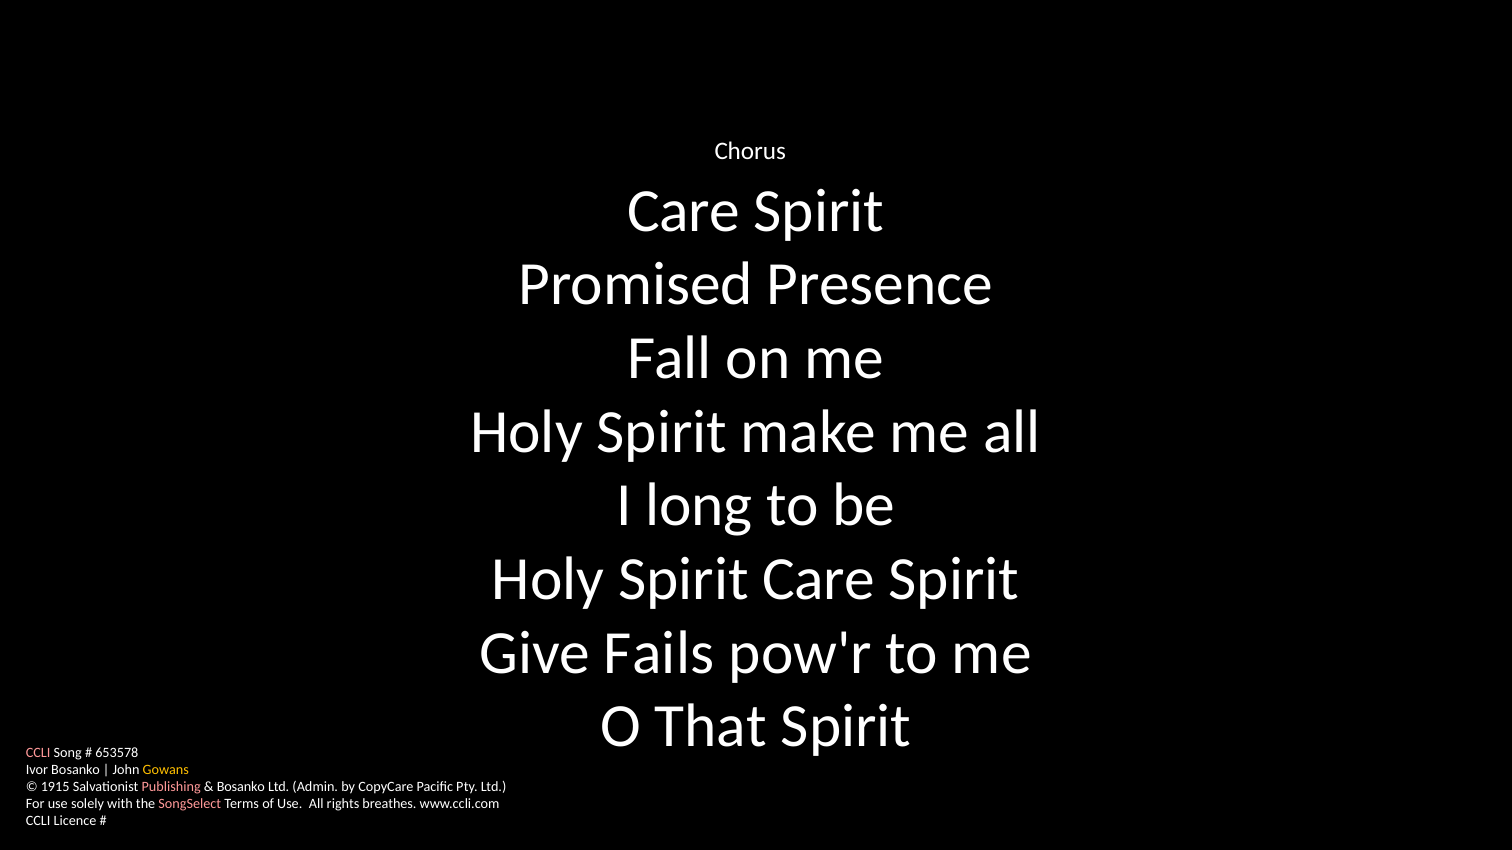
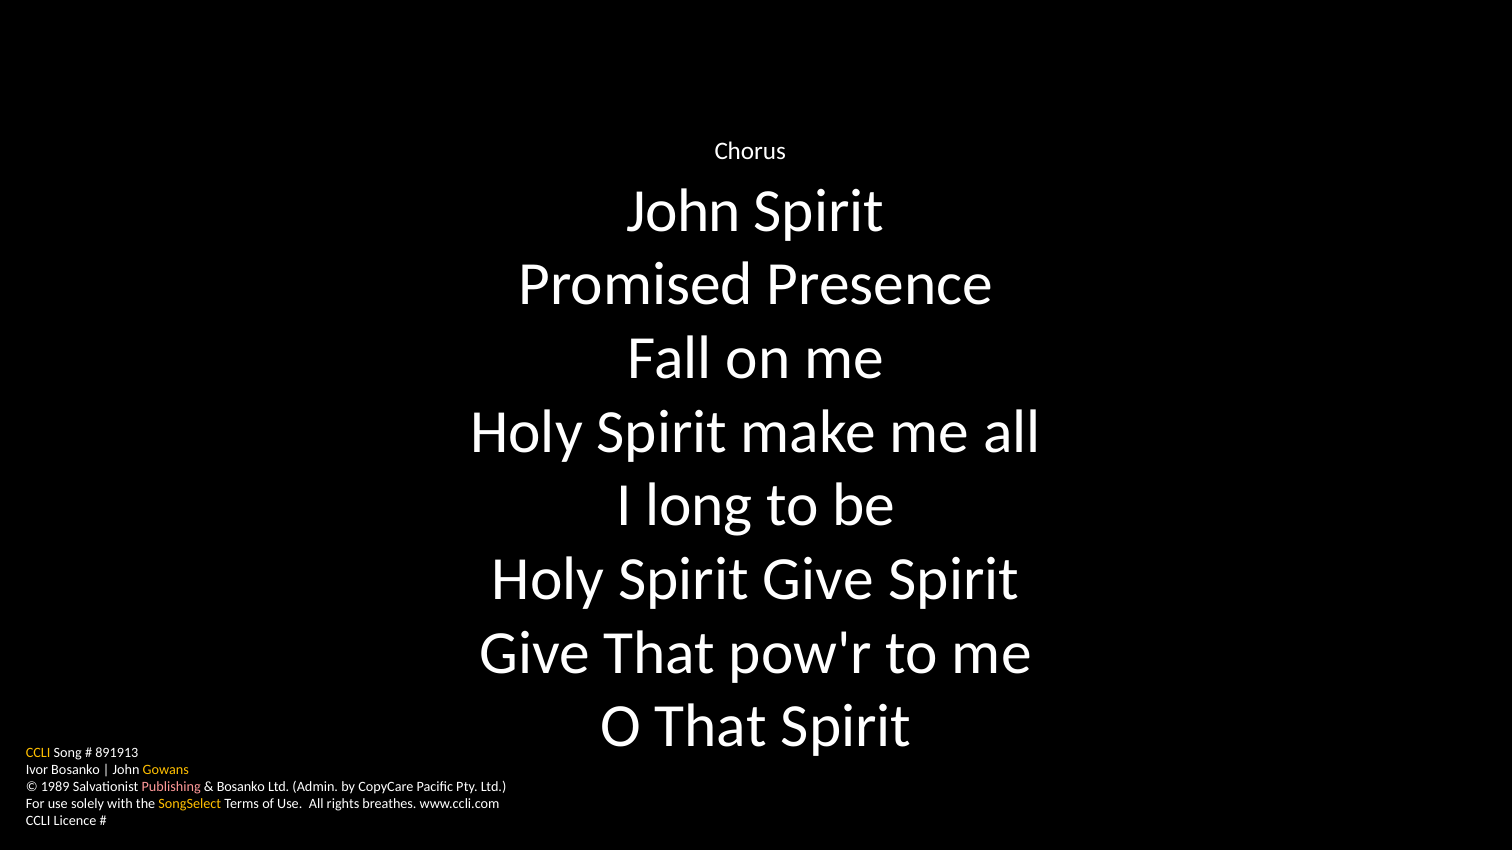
Care: Care -> John (684, 211)
Holy Spirit Care: Care -> Give (818, 580)
Give Fails: Fails -> That (659, 653)
CCLI colour: pink -> yellow (38, 753)
653578: 653578 -> 891913 (117, 753)
1915: 1915 -> 1989 (55, 787)
SongSelect colour: pink -> yellow (190, 804)
